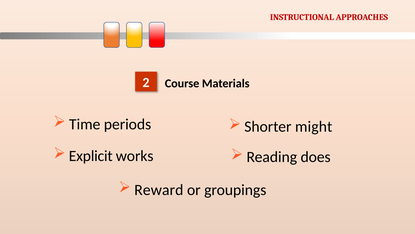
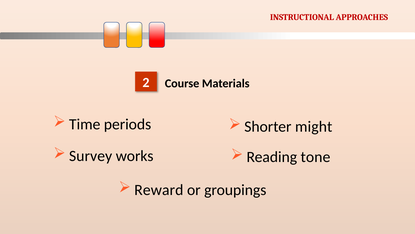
Explicit: Explicit -> Survey (91, 156)
does: does -> tone (315, 157)
